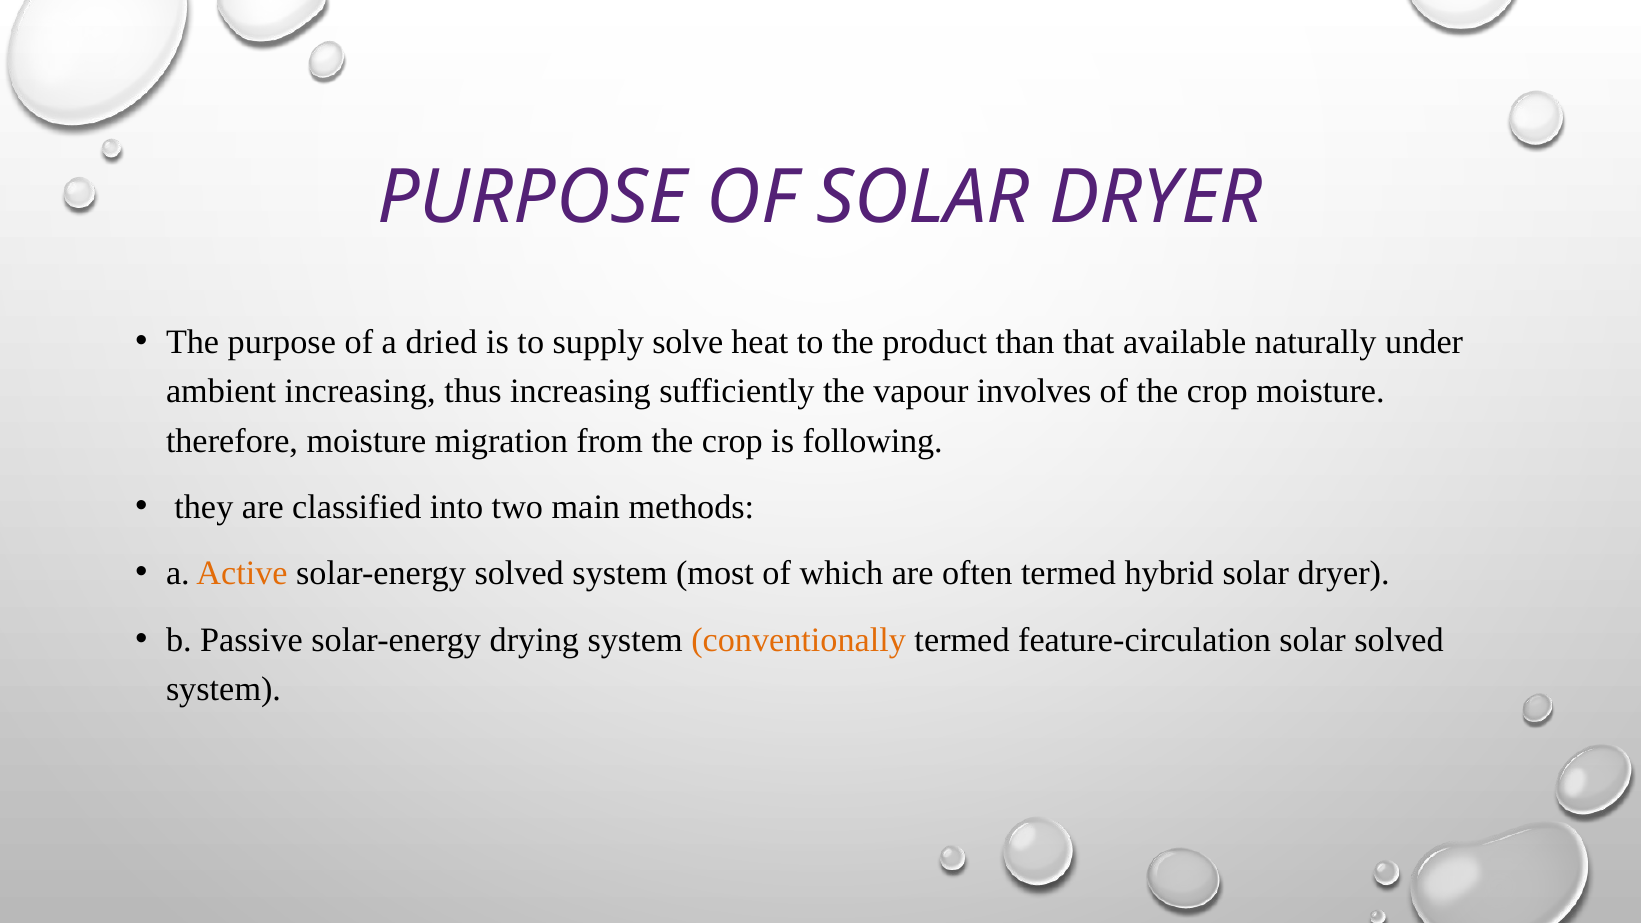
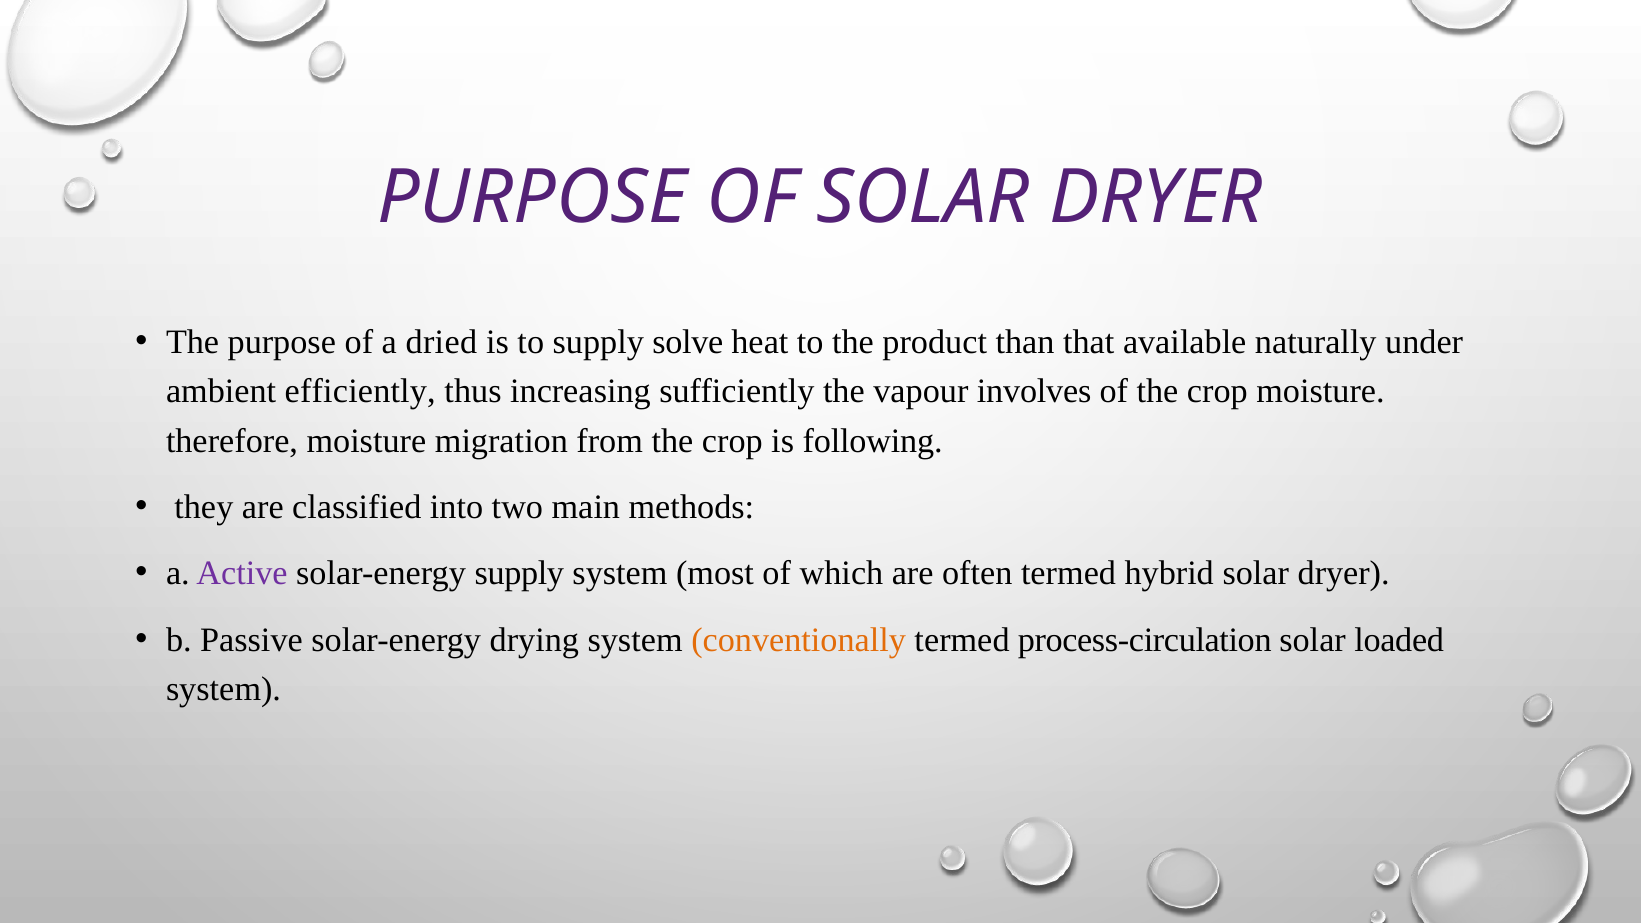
ambient increasing: increasing -> efficiently (360, 392)
Active colour: orange -> purple (242, 574)
solar-energy solved: solved -> supply (519, 574)
feature-circulation: feature-circulation -> process-circulation (1145, 640)
solar solved: solved -> loaded (1399, 640)
